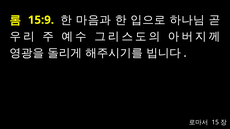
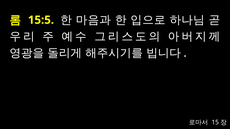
15:9: 15:9 -> 15:5 (41, 20)
